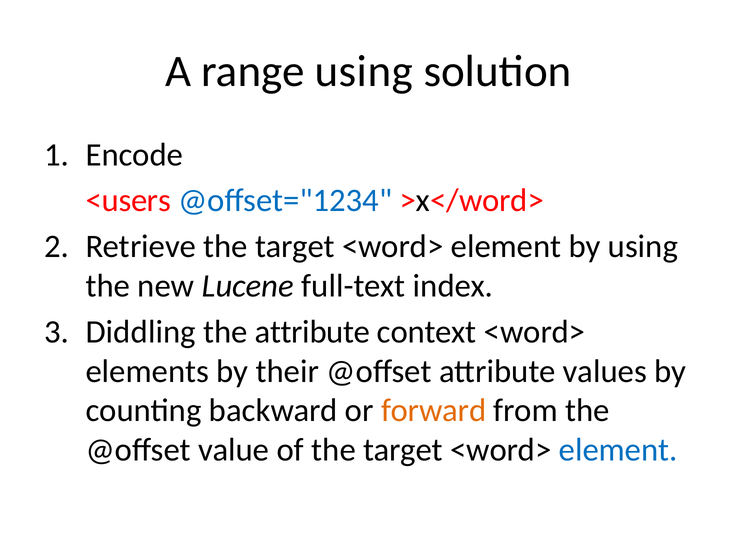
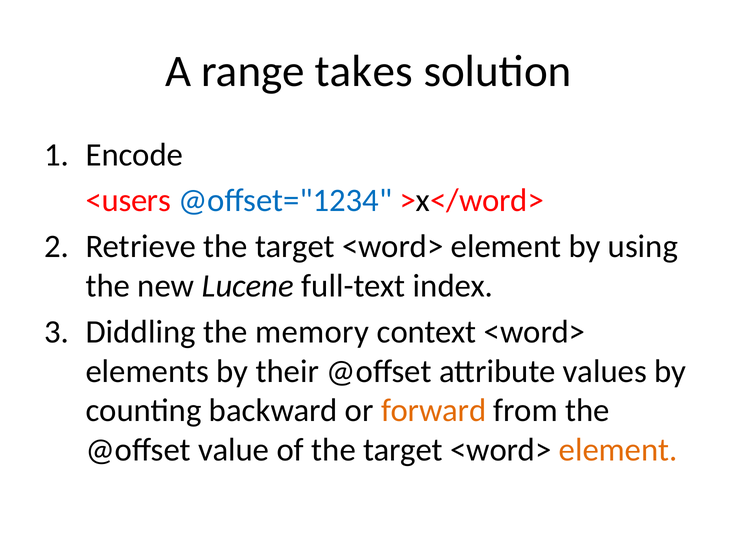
range using: using -> takes (364, 71)
the attribute: attribute -> memory (312, 332)
element colour: blue -> orange (618, 450)
